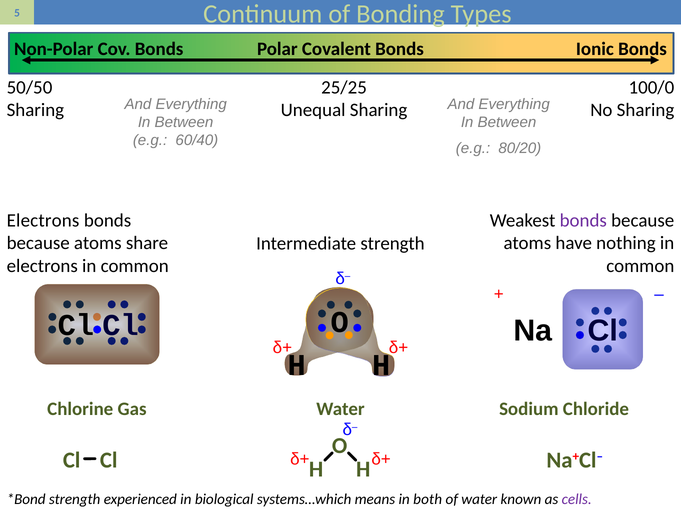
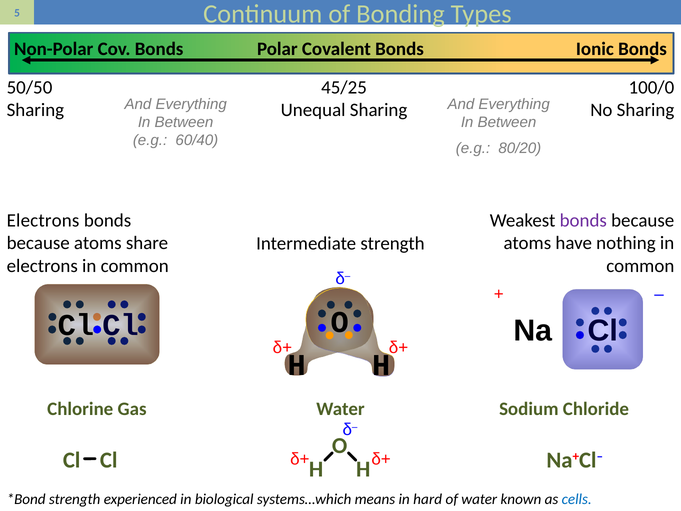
25/25: 25/25 -> 45/25 (344, 87)
both: both -> hard (428, 499)
cells colour: purple -> blue (577, 499)
